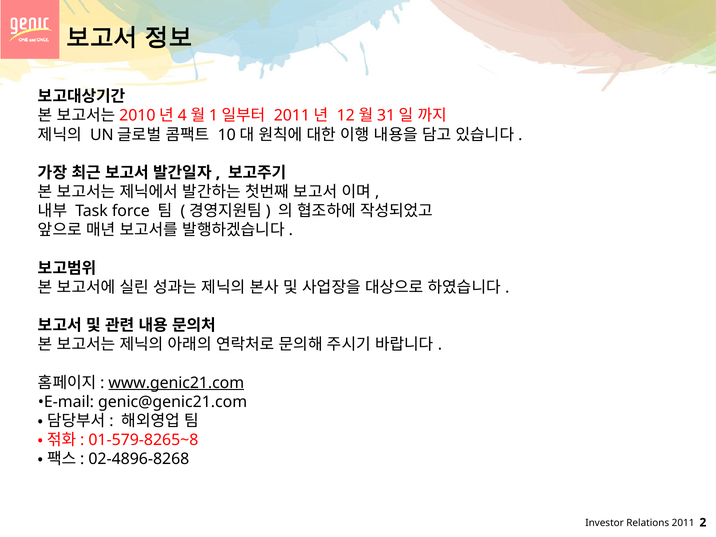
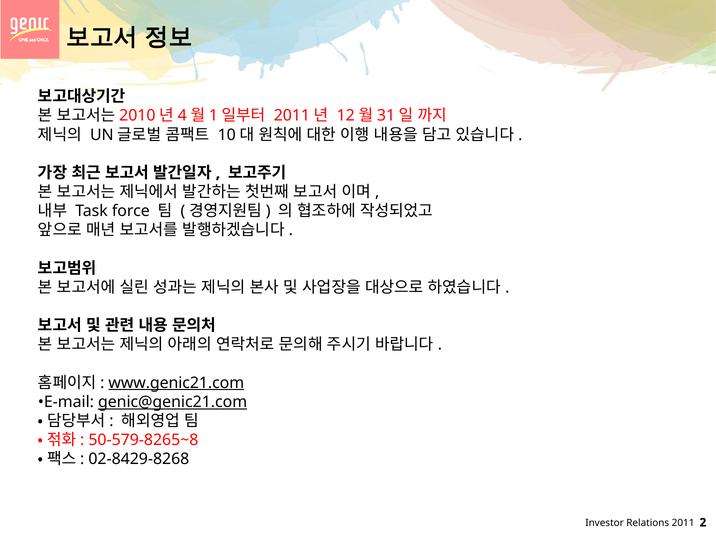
genic@genic21.com underline: none -> present (173, 402)
01-579-8265~8: 01-579-8265~8 -> 50-579-8265~8 (143, 440)
02-4896-8268: 02-4896-8268 -> 02-8429-8268 (139, 459)
